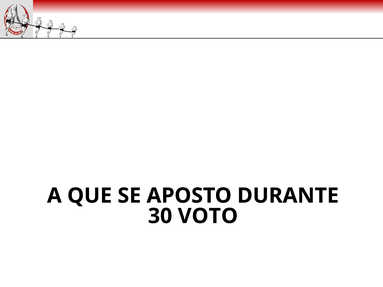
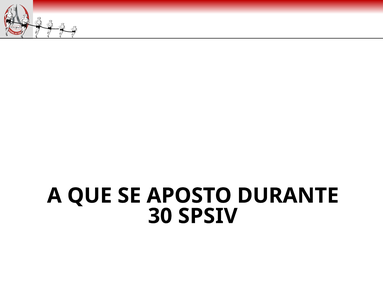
VOTO: VOTO -> SPSIV (208, 216)
